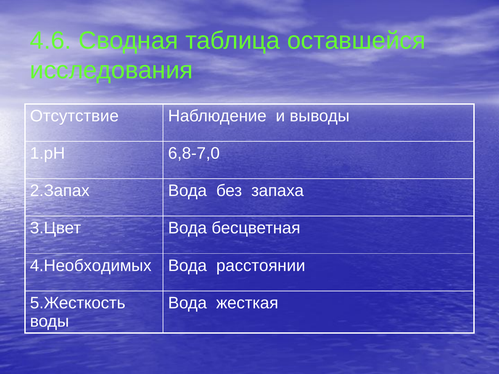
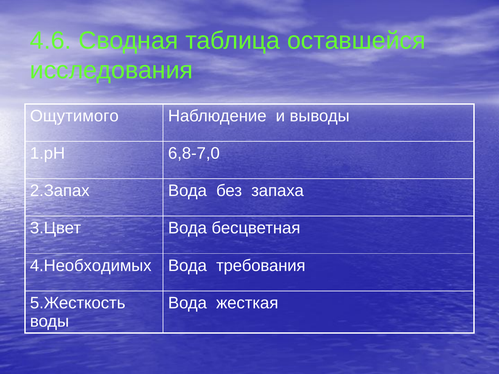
Отсутствие: Отсутствие -> Ощутимого (74, 116)
расстоянии: расстоянии -> требования (261, 266)
